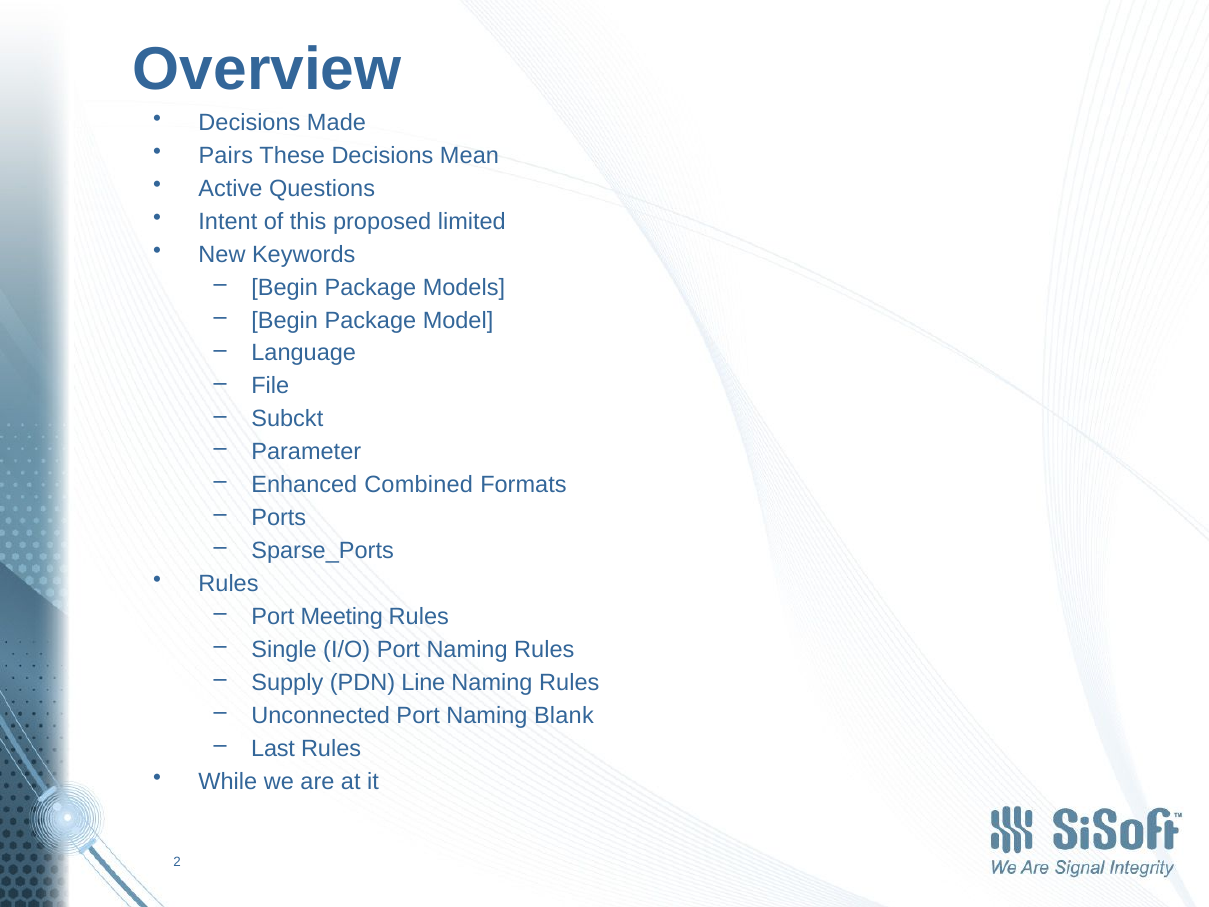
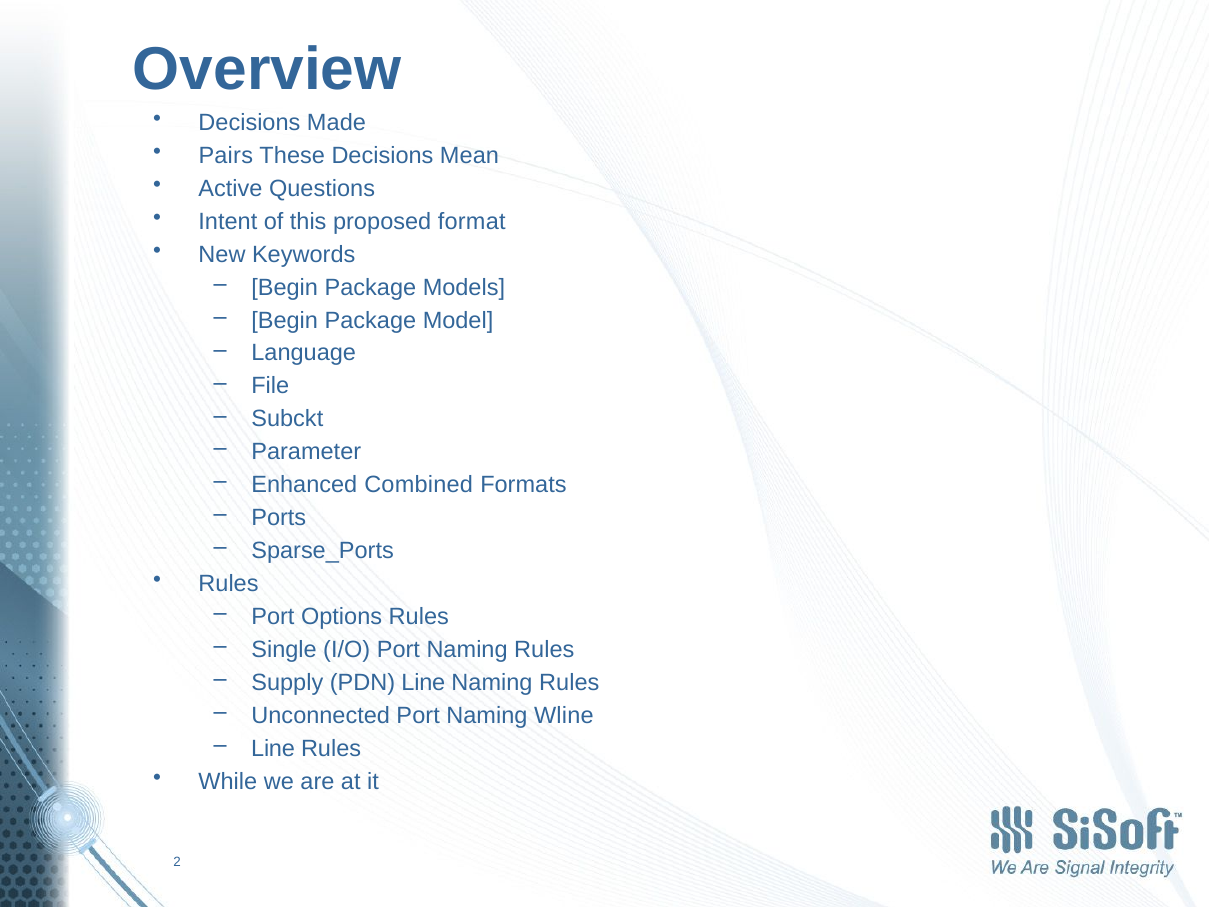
limited: limited -> format (472, 221)
Meeting: Meeting -> Options (342, 617)
Blank: Blank -> Wline (564, 715)
Last: Last -> Line (273, 748)
